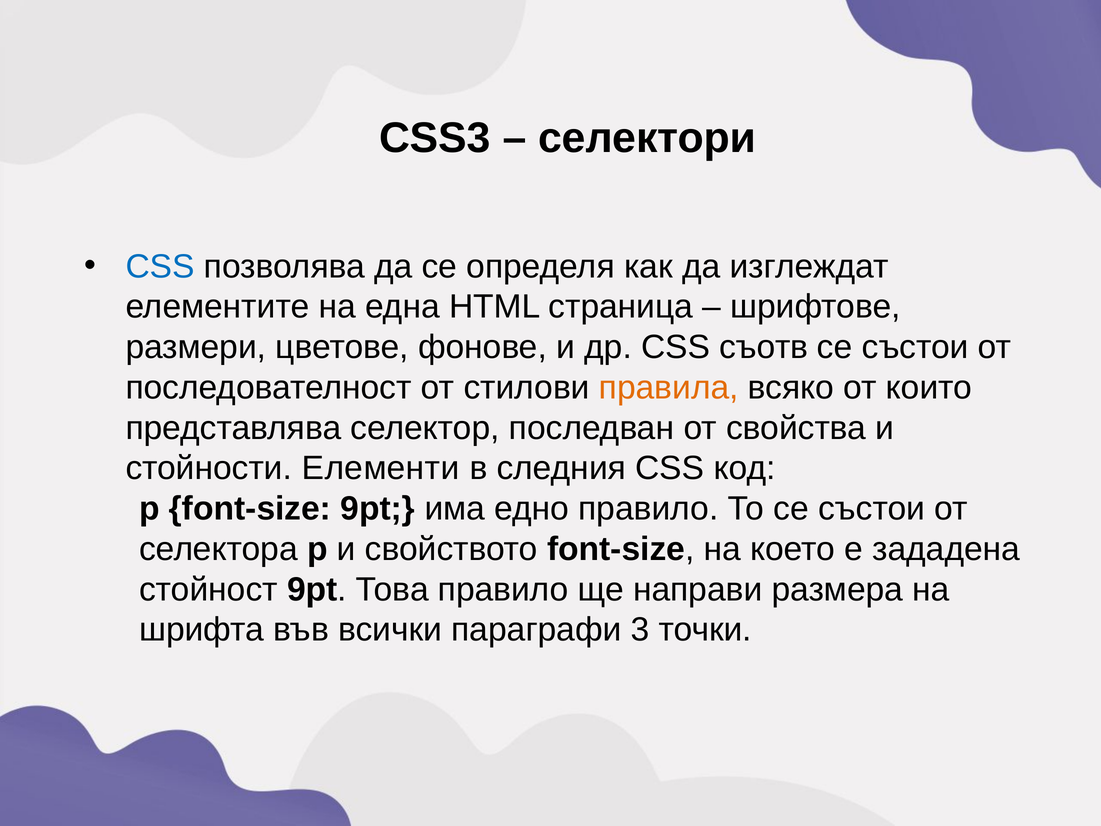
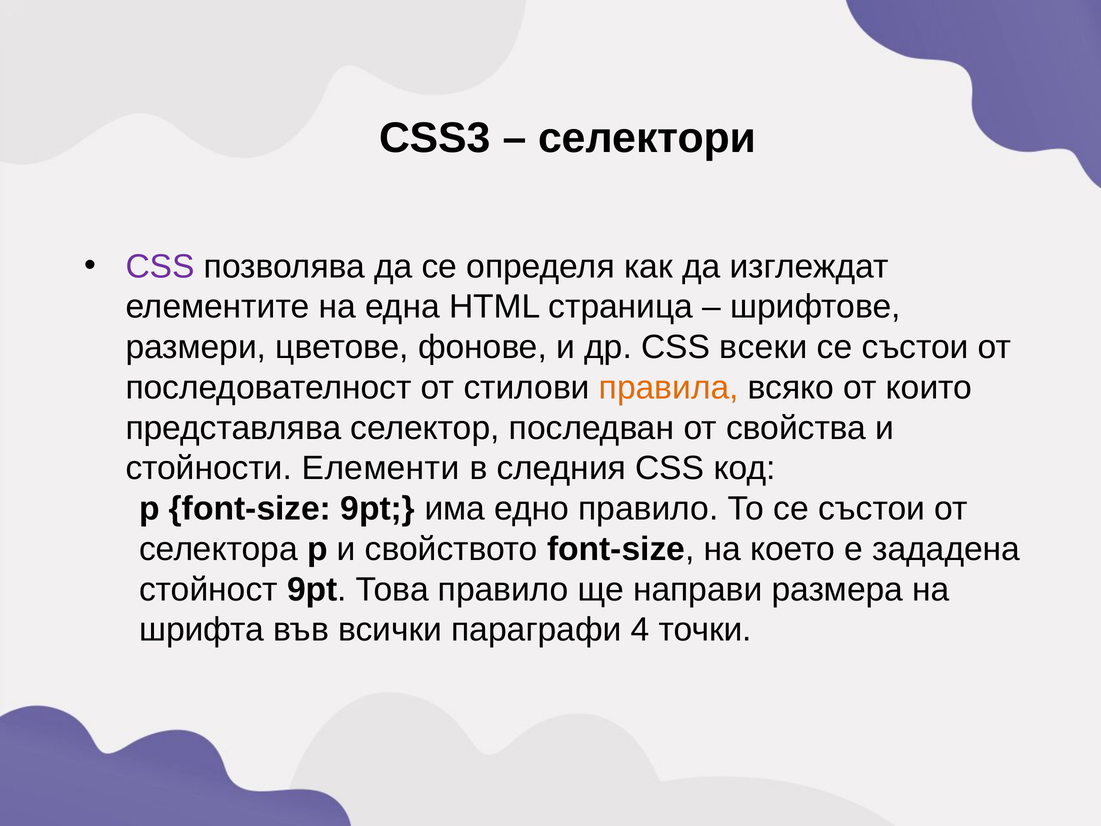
CSS colour: blue -> purple (160, 266)
съотв: съотв -> всеки (763, 347)
3: 3 -> 4 (640, 630)
